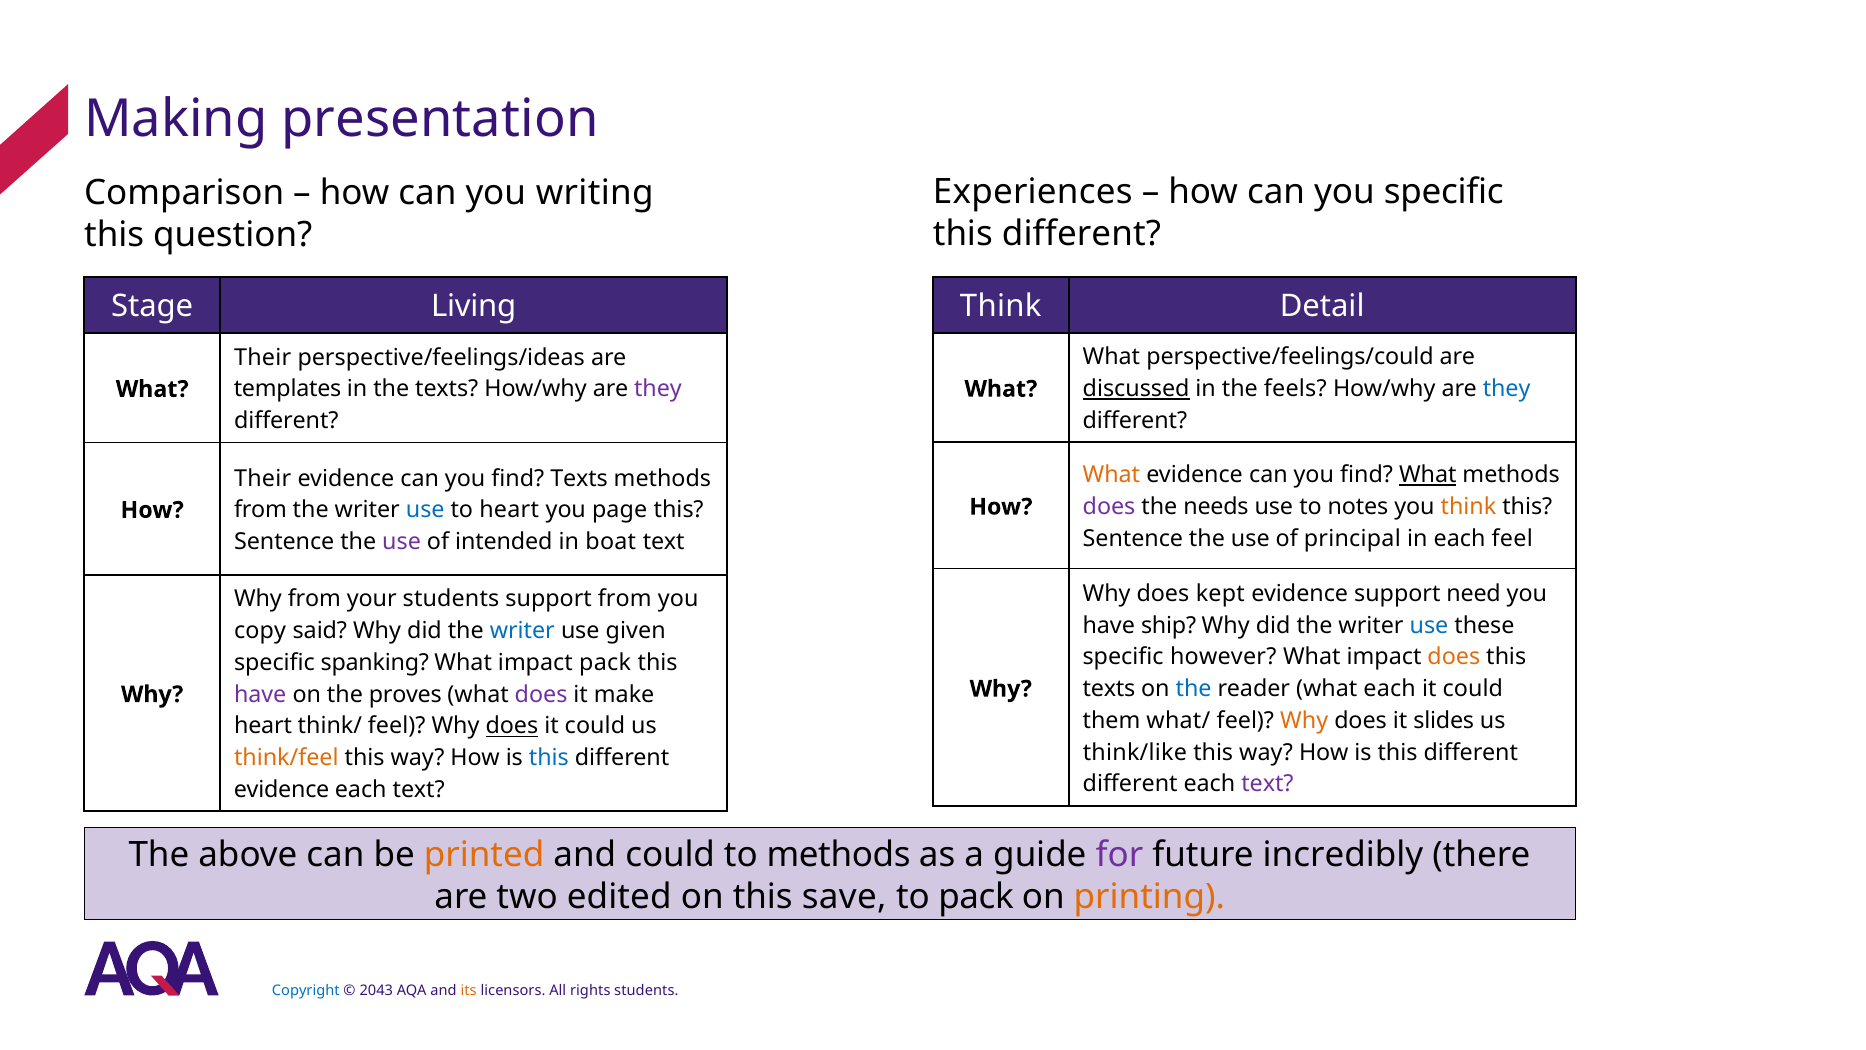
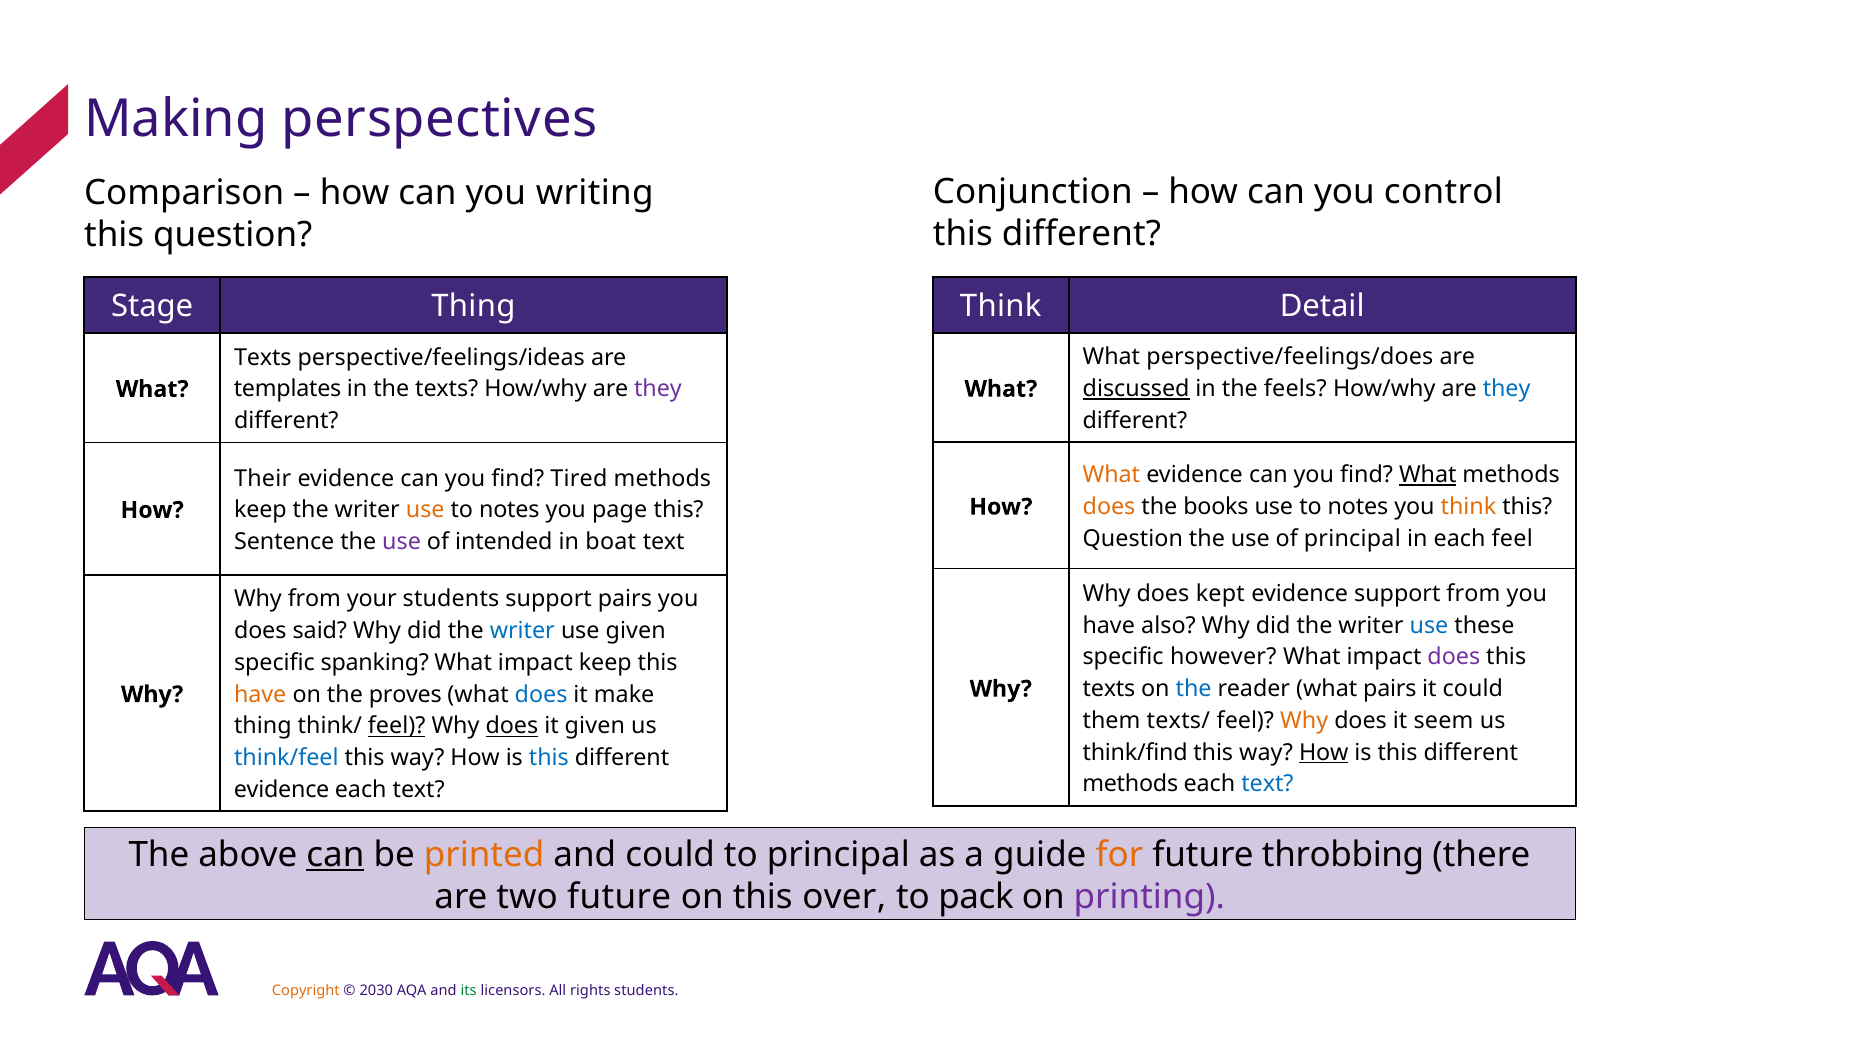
presentation: presentation -> perspectives (440, 119)
Experiences: Experiences -> Conjunction (1033, 192)
you specific: specific -> control (1443, 192)
Stage Living: Living -> Thing (473, 307)
perspective/feelings/could: perspective/feelings/could -> perspective/feelings/does (1290, 357)
Their: Their -> Texts (263, 357)
find Texts: Texts -> Tired (579, 478)
does colour: purple -> orange (1109, 507)
needs: needs -> books (1216, 507)
from: from -> keep (260, 510)
use colour: blue -> orange (425, 510)
heart: heart -> notes (509, 510)
Sentence: Sentence -> Question (1133, 538)
support need: need -> from (1473, 593)
support from: from -> pairs (625, 599)
ship: ship -> also (1168, 625)
copy: copy -> does (260, 631)
does colour: orange -> purple (1454, 657)
impact pack: pack -> keep (605, 662)
what each: each -> pairs (1390, 689)
have colour: purple -> orange (260, 694)
does colour: purple -> blue (541, 694)
what/: what/ -> texts/ (1178, 720)
slides: slides -> seem (1444, 720)
heart: heart -> thing (263, 726)
feel underline: none -> present (397, 726)
could: could -> given (595, 726)
think/like: think/like -> think/find (1135, 752)
How underline: none -> present (1324, 752)
think/feel colour: orange -> blue (286, 758)
different: different -> methods (1130, 784)
text colour: purple -> blue (1267, 784)
can underline: none -> present (335, 855)
to methods: methods -> principal (838, 855)
for colour: purple -> orange (1119, 855)
incredibly: incredibly -> throbbing (1343, 855)
two edited: edited -> future (619, 897)
save: save -> over (844, 897)
printing colour: orange -> purple (1149, 897)
Copyright colour: blue -> orange (306, 990)
2043: 2043 -> 2030 (376, 990)
its colour: orange -> green (469, 990)
